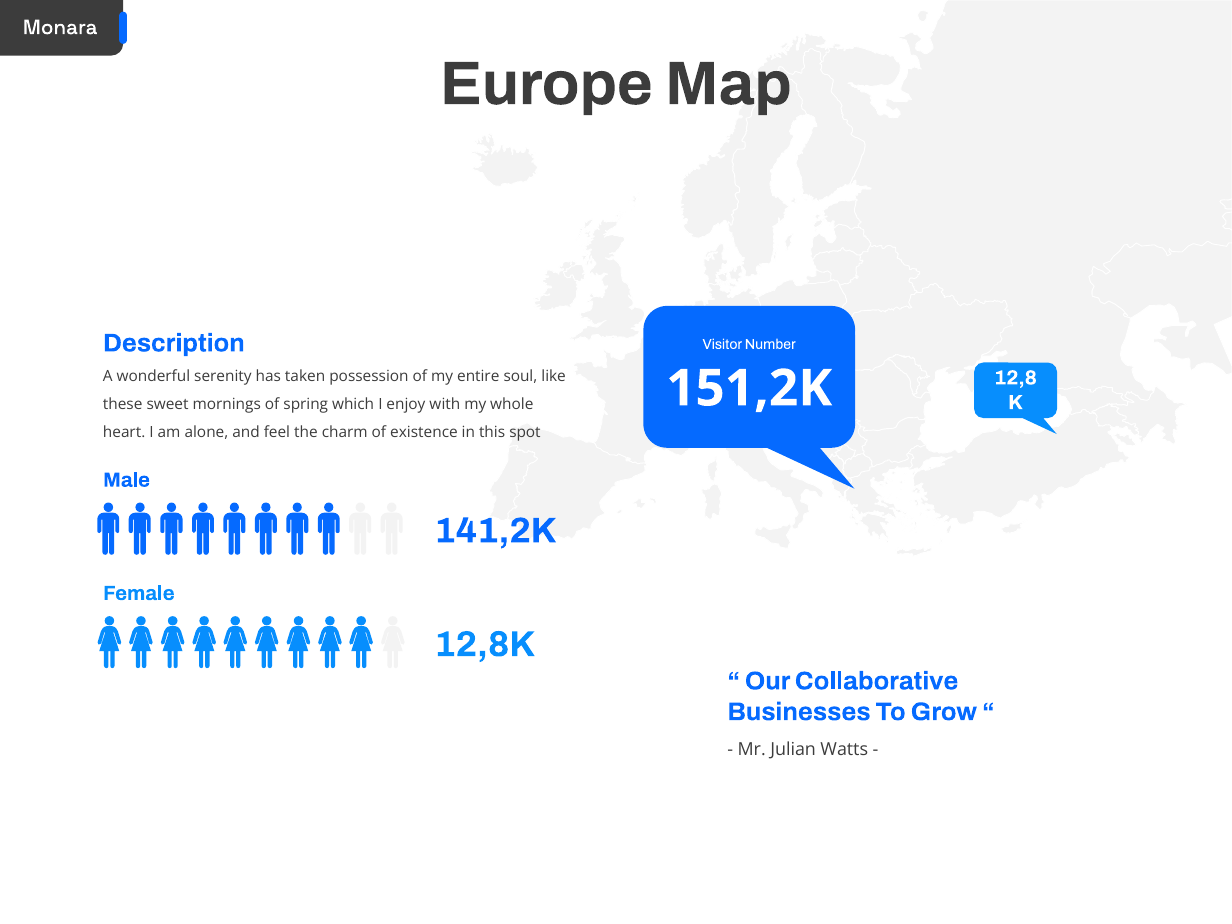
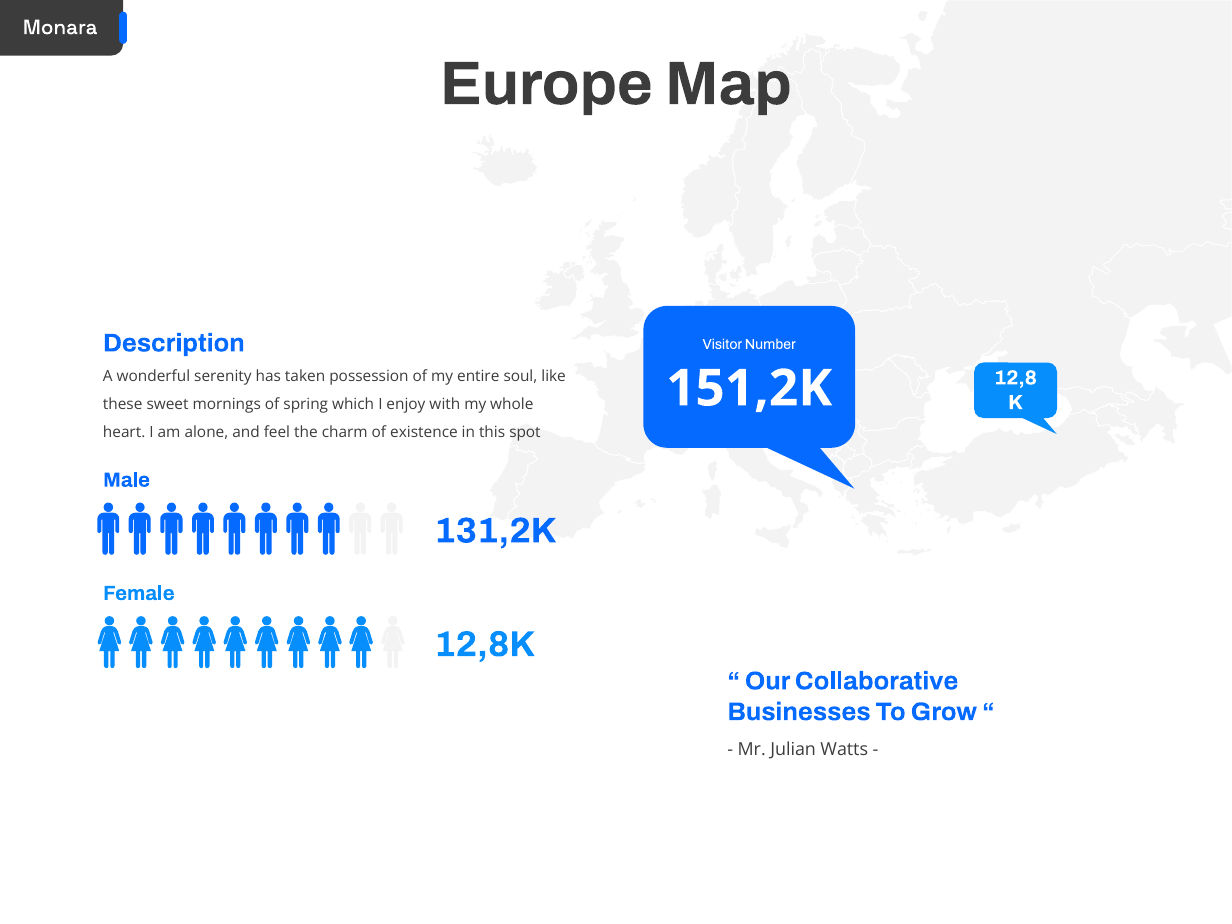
141,2K: 141,2K -> 131,2K (496, 531)
